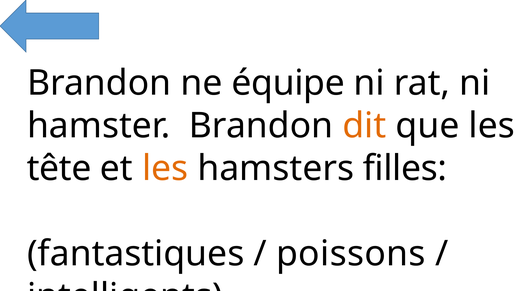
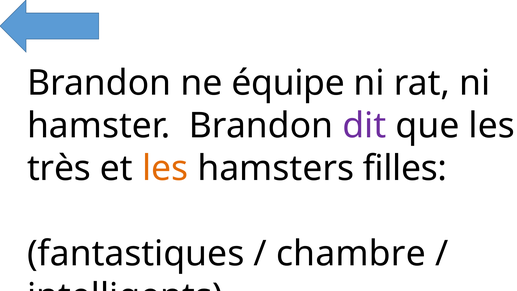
dit colour: orange -> purple (364, 126)
tête: tête -> très (59, 168)
poissons: poissons -> chambre (351, 254)
